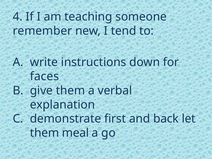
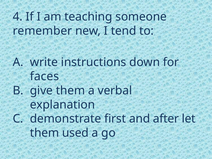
back: back -> after (166, 119)
meal: meal -> used (75, 133)
